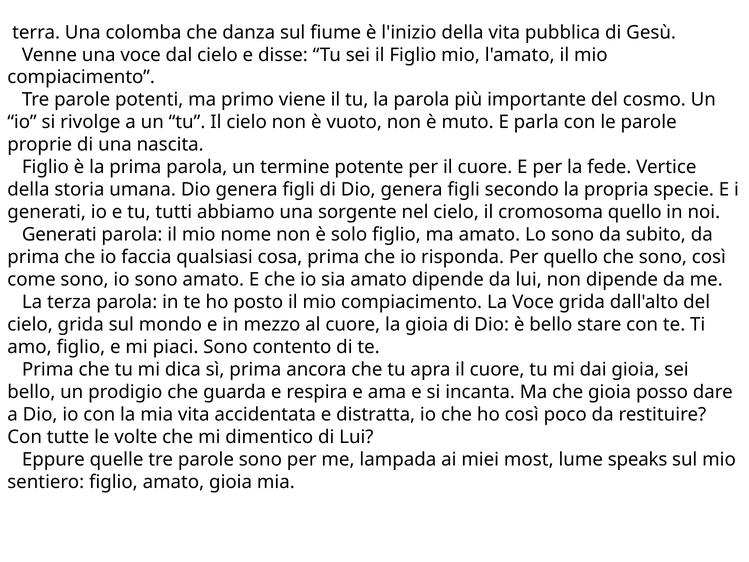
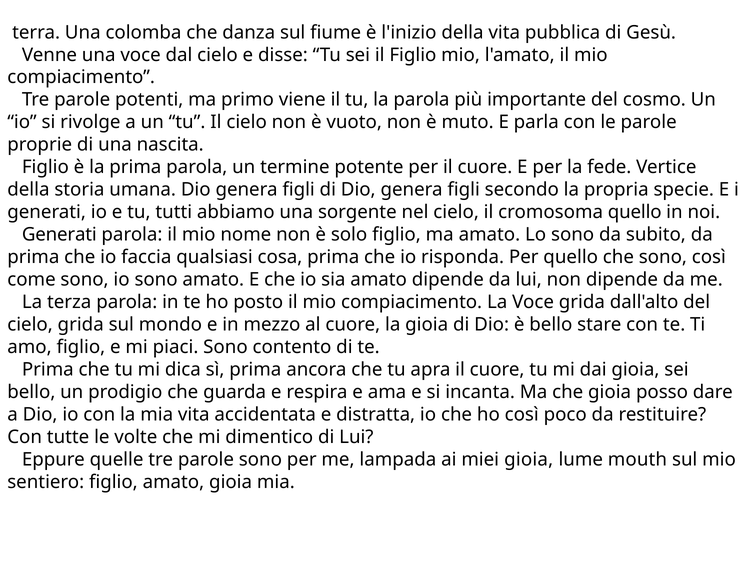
miei most: most -> gioia (529, 459)
speaks: speaks -> mouth (637, 459)
